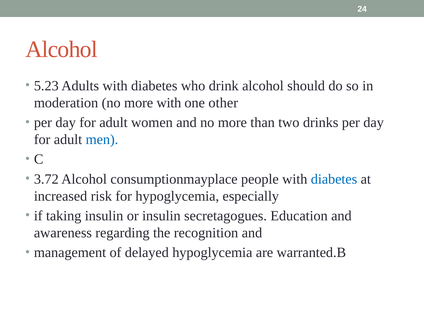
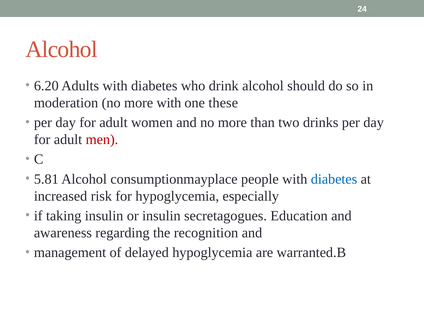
5.23: 5.23 -> 6.20 (46, 86)
other: other -> these (223, 103)
men colour: blue -> red (102, 139)
3.72: 3.72 -> 5.81 (46, 179)
